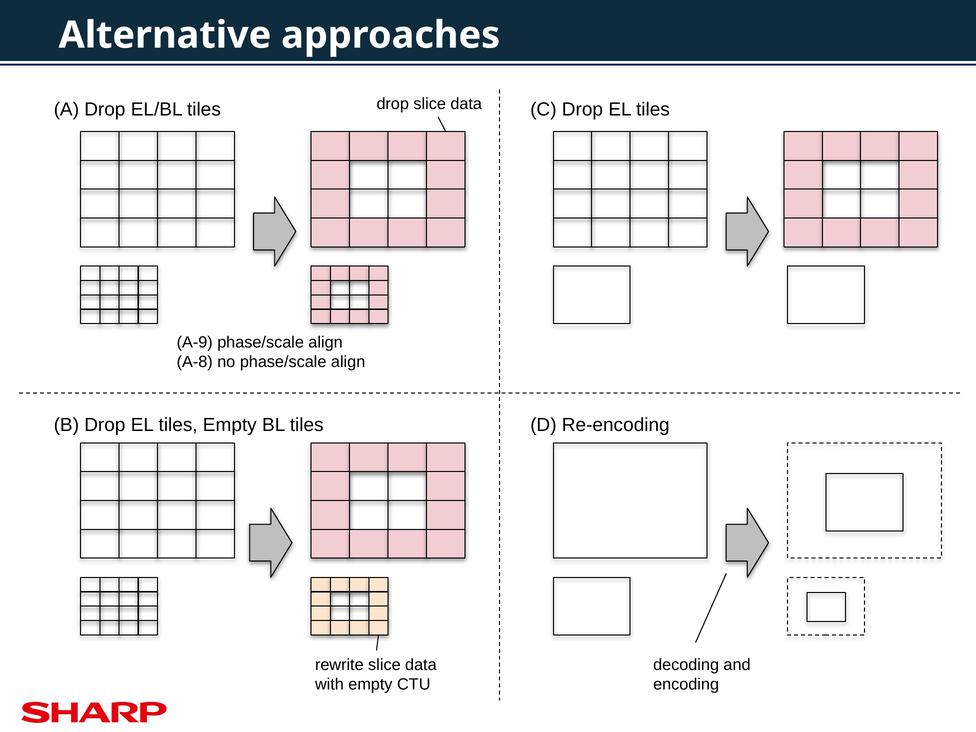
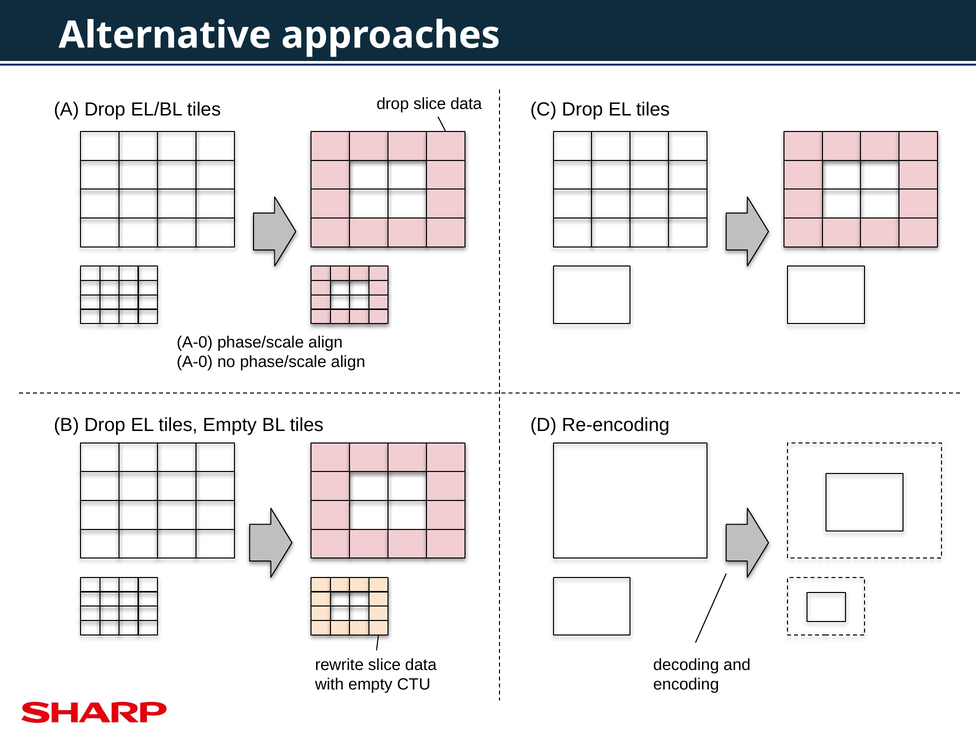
A-9: A-9 -> A-0 (195, 342)
A-8: A-8 -> A-0 (195, 362)
